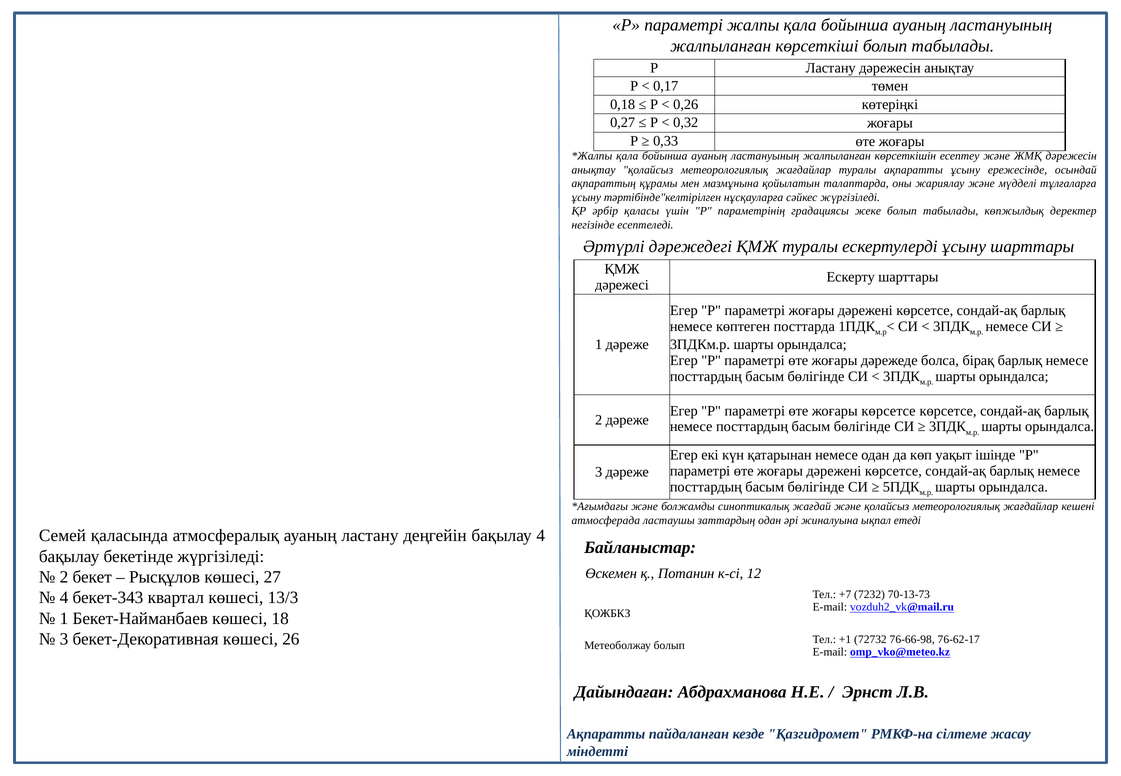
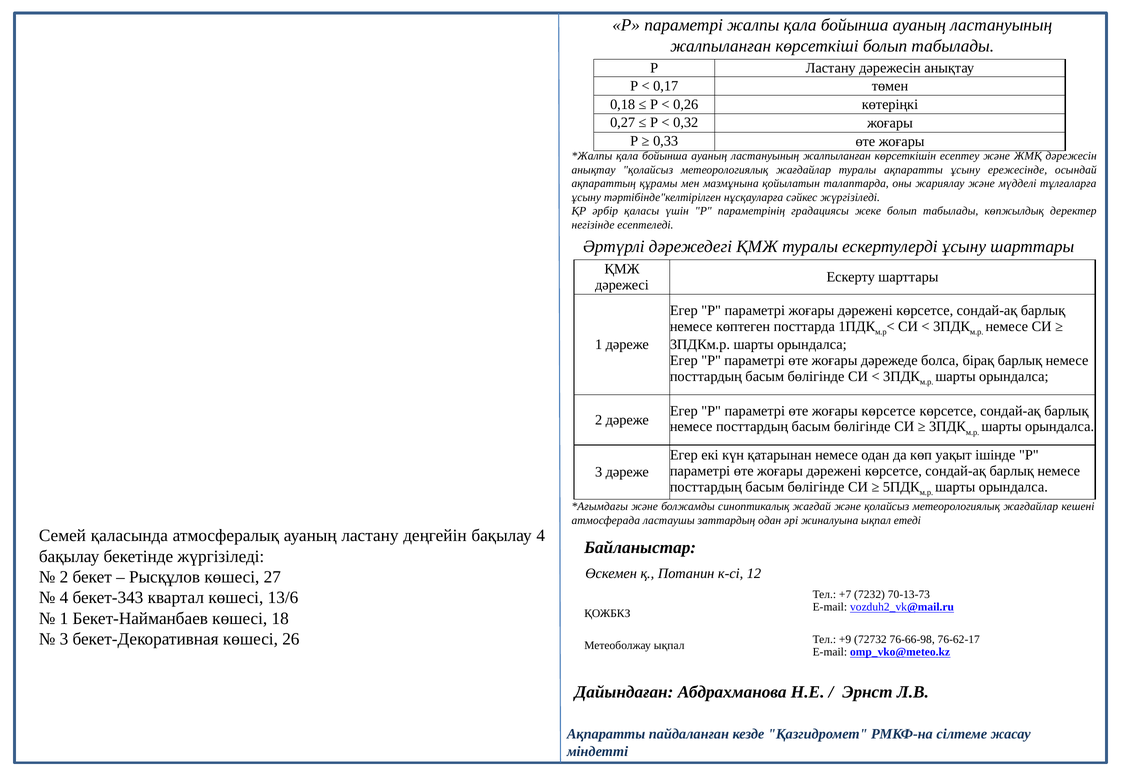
13/3: 13/3 -> 13/6 (283, 598)
+1: +1 -> +9 (845, 639)
Метеоболжау болып: болып -> ықпал (669, 646)
